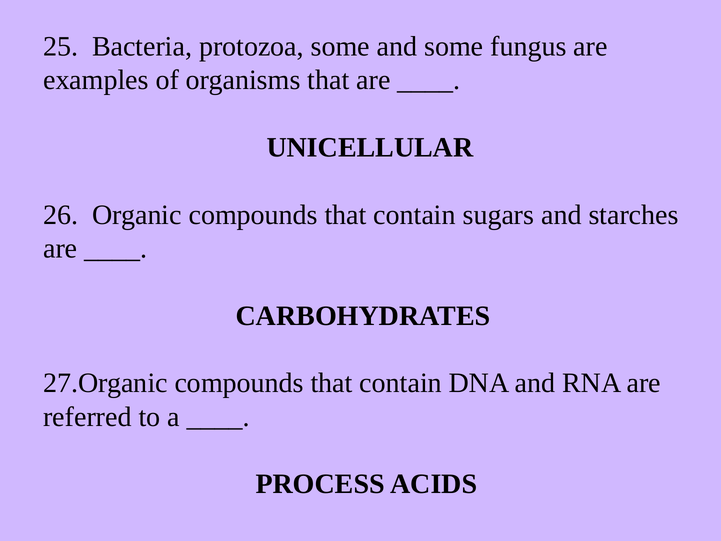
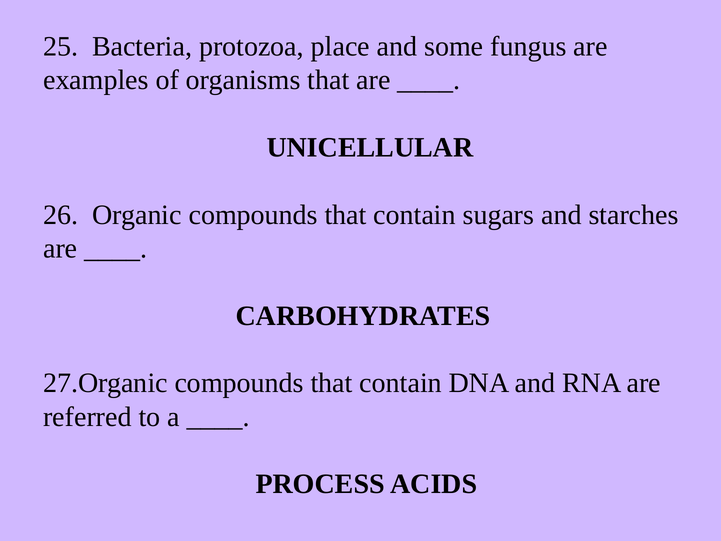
protozoa some: some -> place (340, 46)
